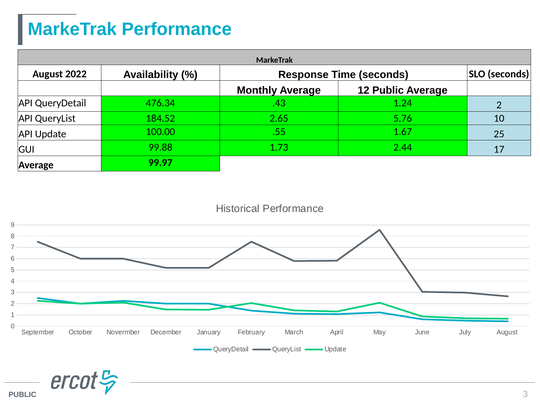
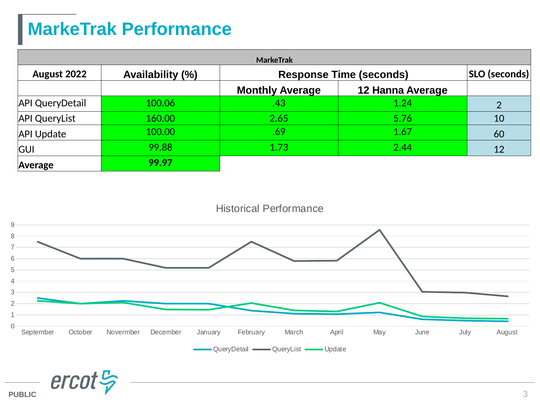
12 Public: Public -> Hanna (388, 90)
476.34: 476.34 -> 100.06 (160, 103)
184.52: 184.52 -> 160.00 (160, 118)
.55: .55 -> .69 (279, 132)
25: 25 -> 60 (499, 134)
2.44 17: 17 -> 12 (499, 149)
